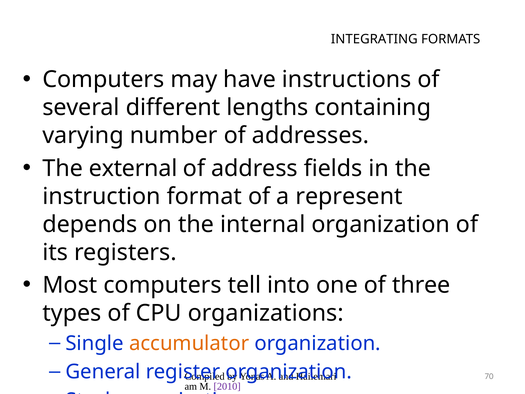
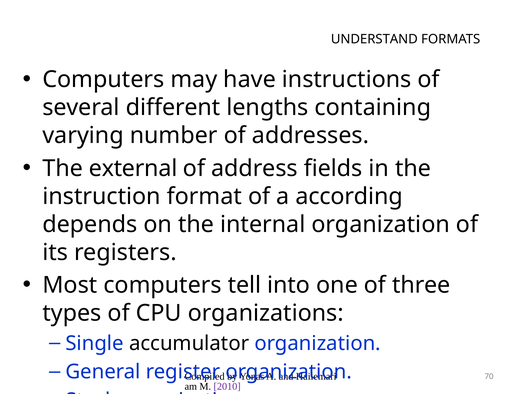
INTEGRATING: INTEGRATING -> UNDERSTAND (374, 39)
represent: represent -> according (349, 196)
accumulator colour: orange -> black (189, 343)
